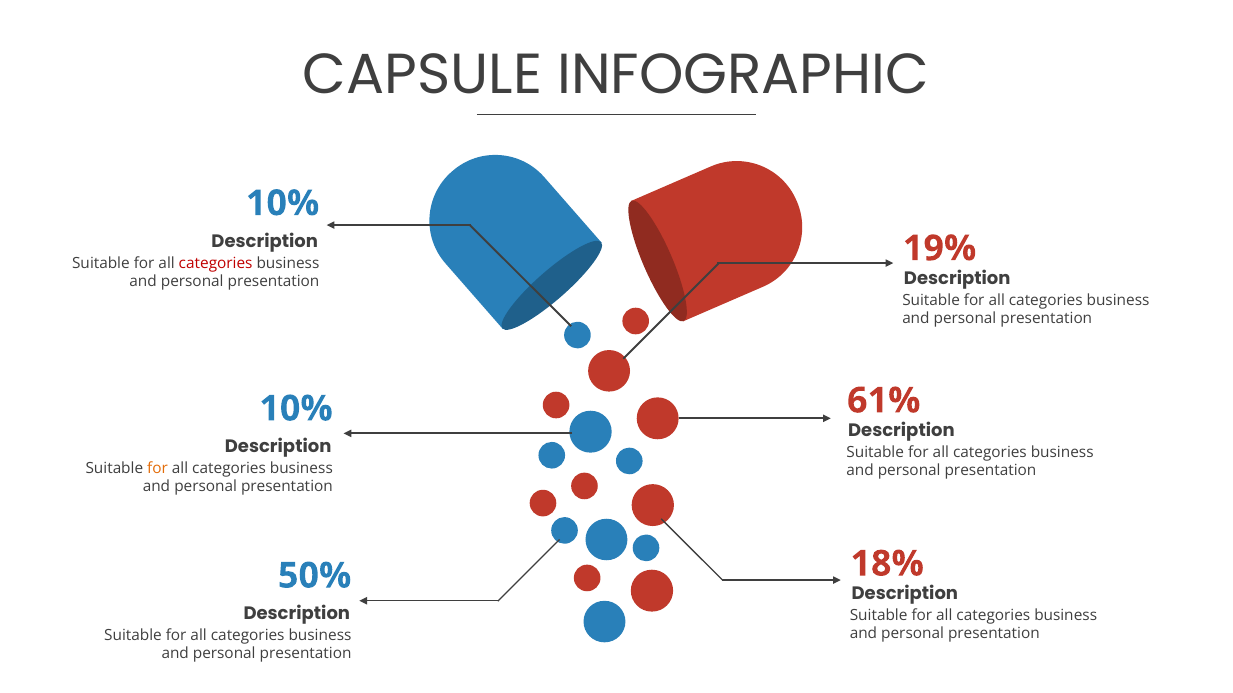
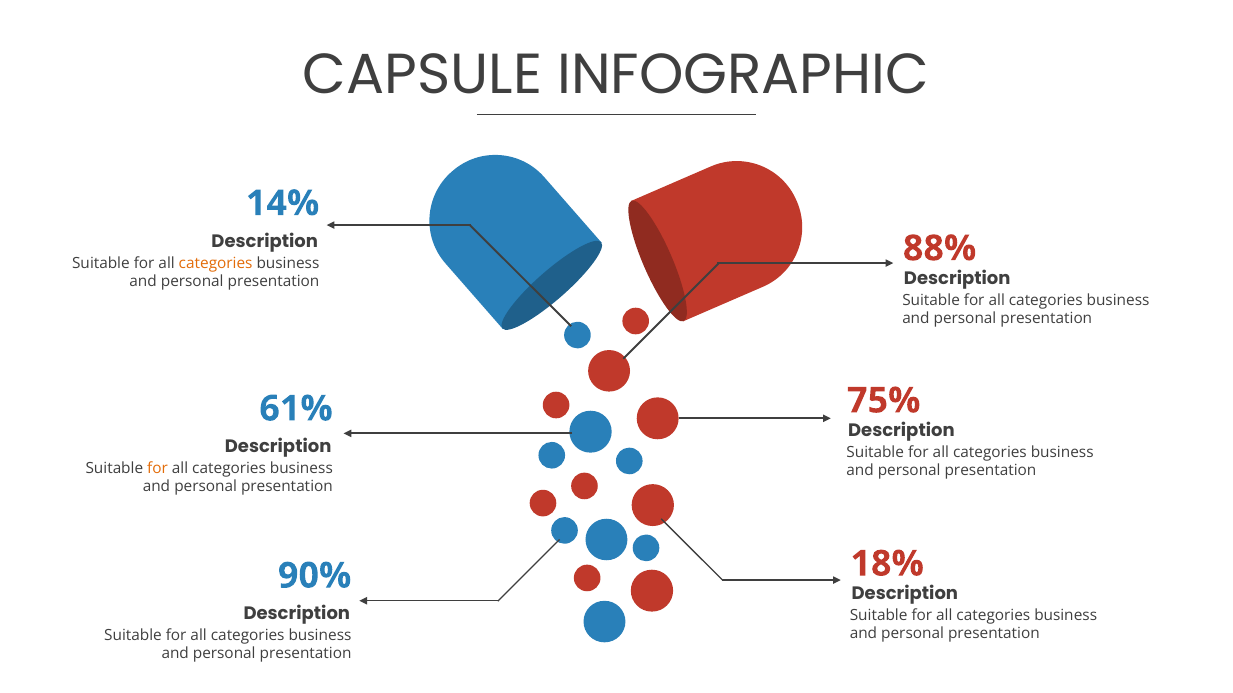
10%: 10% -> 14% (283, 203)
19%: 19% -> 88% (940, 249)
categories colour: red -> orange (216, 263)
61%: 61% -> 75% (884, 401)
10%: 10% -> 61% (296, 409)
50%: 50% -> 90% (315, 576)
